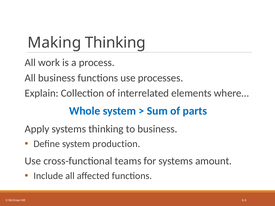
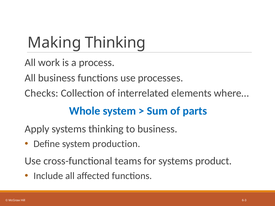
Explain: Explain -> Checks (42, 93)
amount: amount -> product (214, 161)
